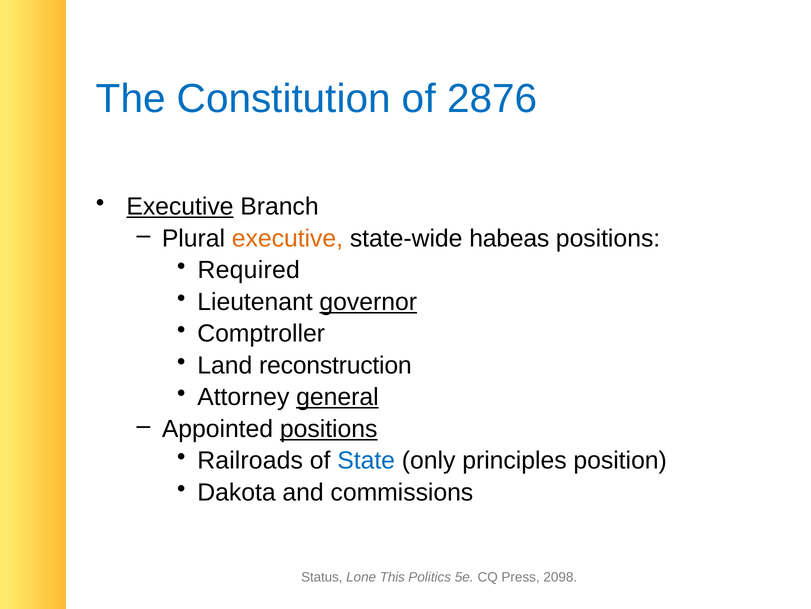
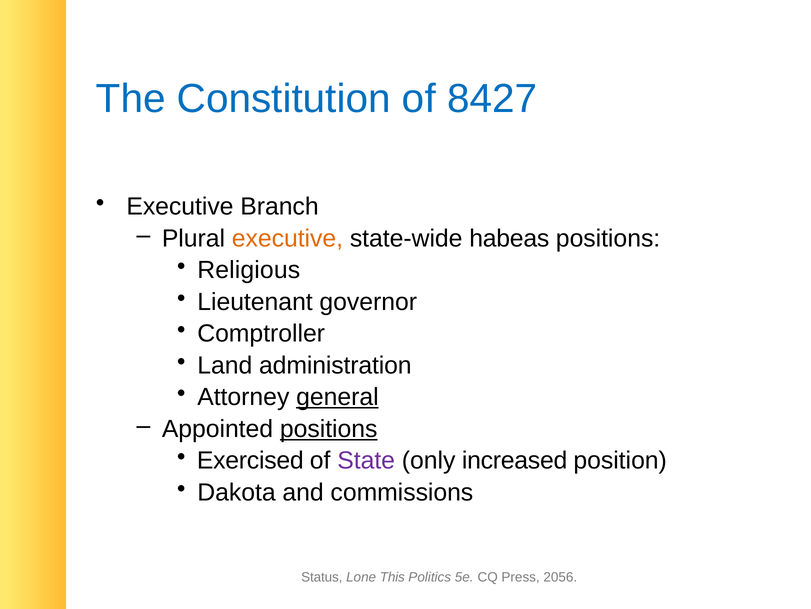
2876: 2876 -> 8427 (492, 99)
Executive underline: present -> none (180, 207)
Required: Required -> Religious (249, 270)
governor underline: present -> none (368, 302)
reconstruction: reconstruction -> administration (335, 365)
Railroads: Railroads -> Exercised (250, 460)
State colour: blue -> purple (366, 460)
principles: principles -> increased (515, 460)
2098: 2098 -> 2056 (560, 576)
